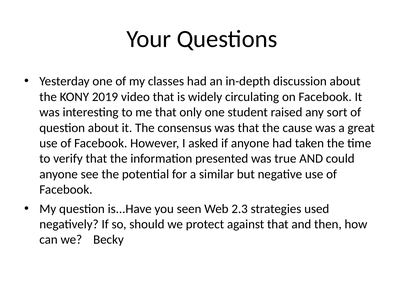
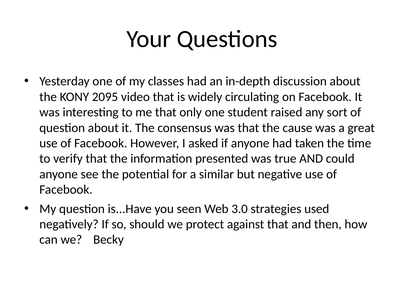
2019: 2019 -> 2095 (105, 97)
2.3: 2.3 -> 3.0 (240, 209)
